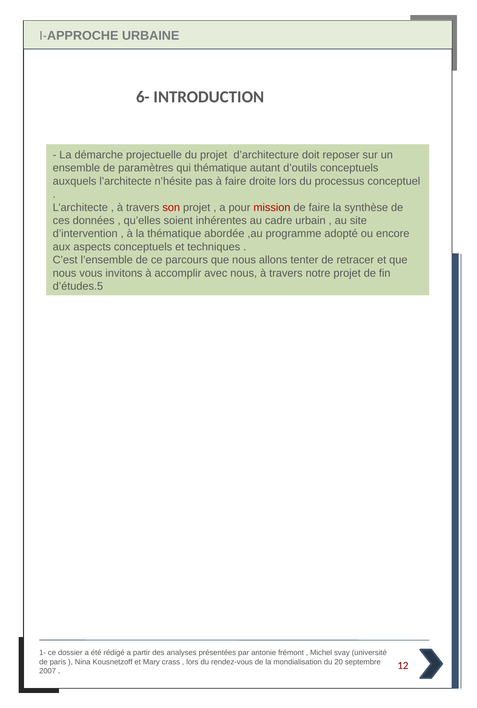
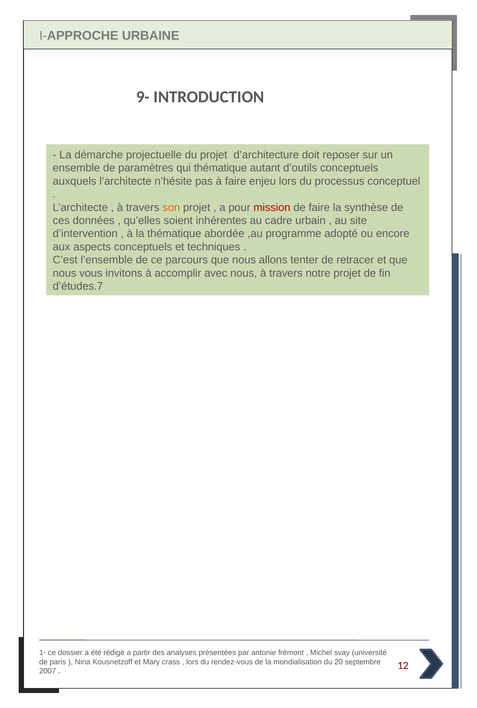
6-: 6- -> 9- (143, 97)
droite: droite -> enjeu (263, 181)
son colour: red -> orange (171, 208)
d’études.5: d’études.5 -> d’études.7 (78, 286)
